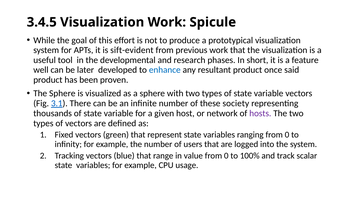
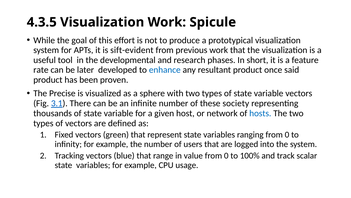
3.4.5: 3.4.5 -> 4.3.5 (42, 22)
well: well -> rate (41, 70)
The Sphere: Sphere -> Precise (62, 93)
hosts colour: purple -> blue (260, 113)
